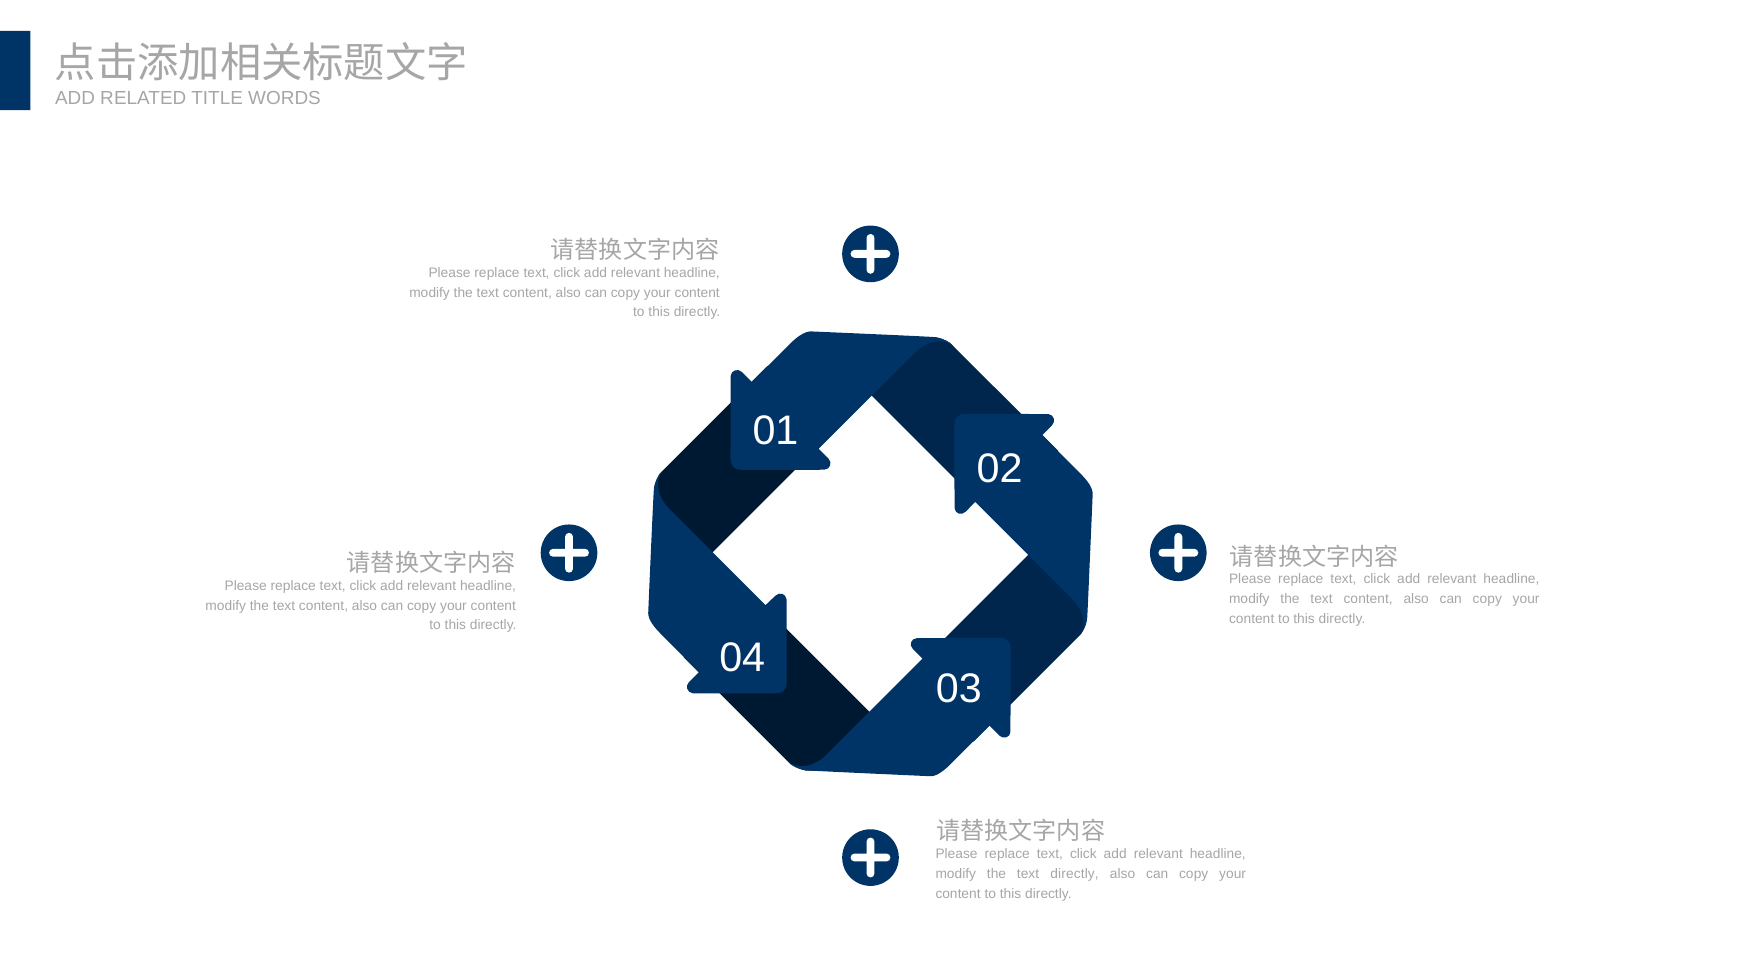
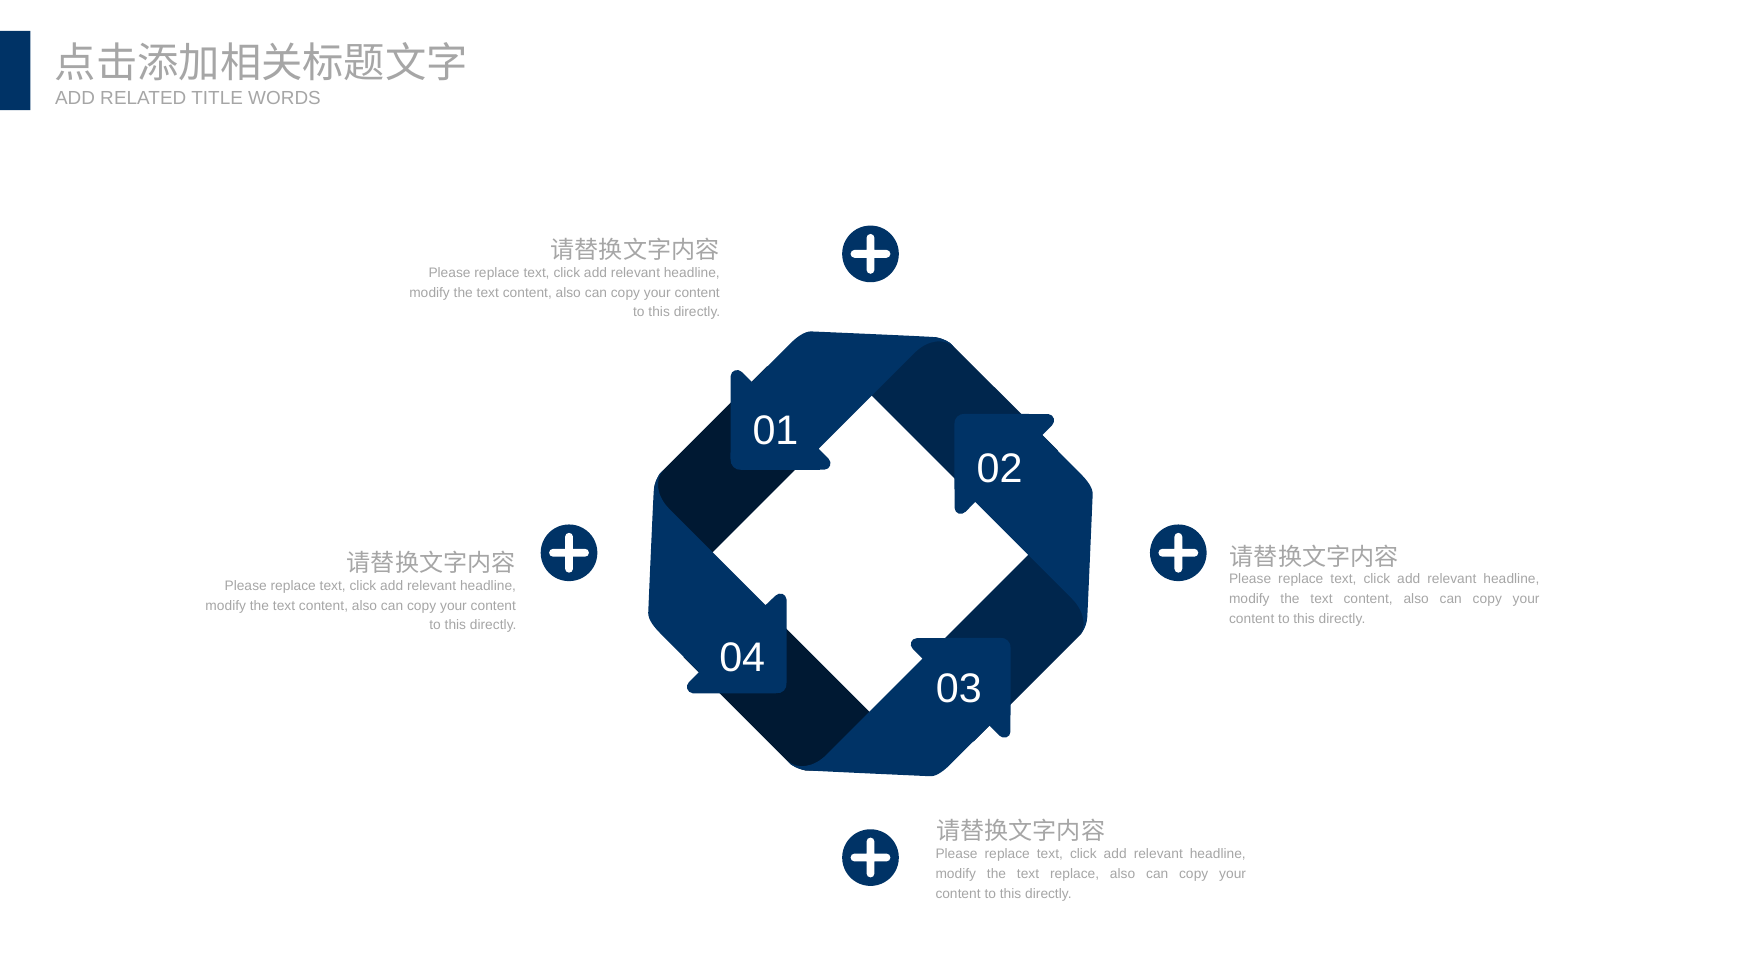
text directly: directly -> replace (1075, 874)
